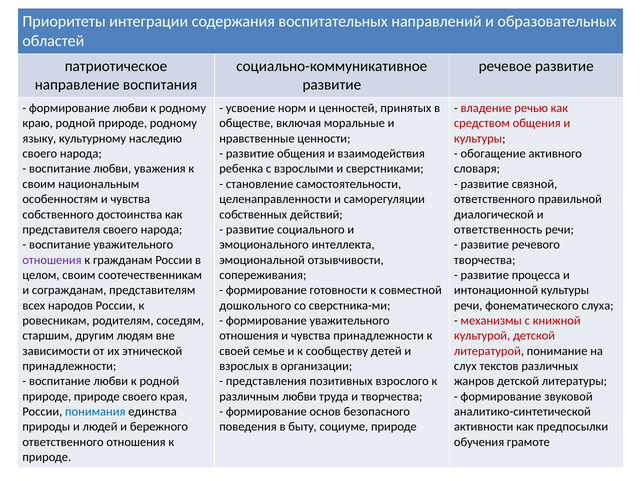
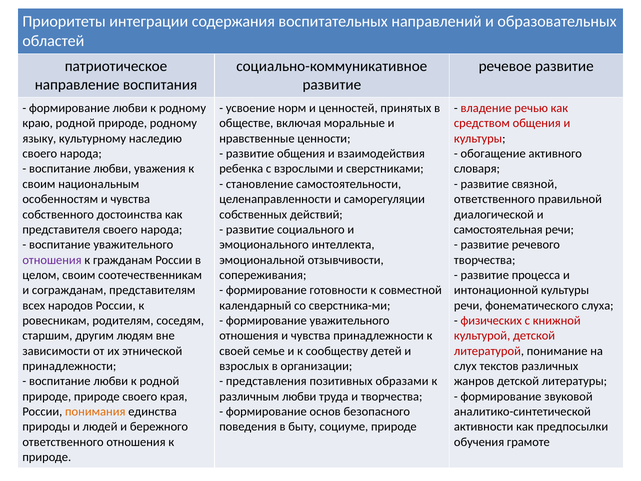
ответственность: ответственность -> самостоятельная (498, 229)
дошкольного: дошкольного -> календарный (255, 305)
механизмы: механизмы -> физических (491, 320)
взрослого: взрослого -> образами (402, 381)
понимания colour: blue -> orange (95, 411)
